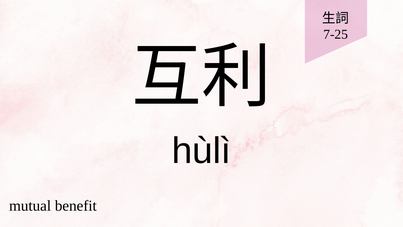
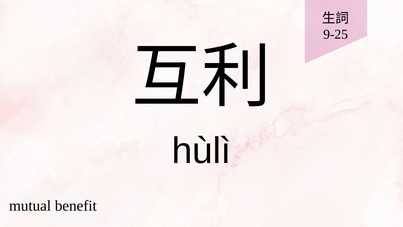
7-25: 7-25 -> 9-25 (336, 34)
